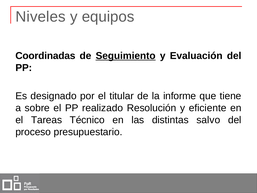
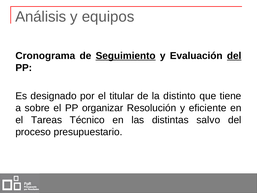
Niveles: Niveles -> Análisis (41, 17)
Coordinadas: Coordinadas -> Cronograma (45, 56)
del underline: none -> present (234, 56)
informe: informe -> distinto (180, 96)
realizado: realizado -> organizar (103, 108)
